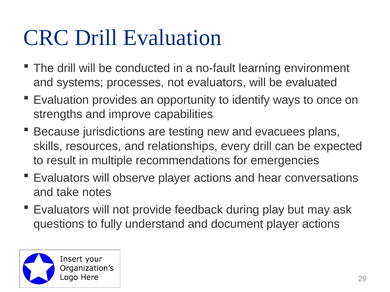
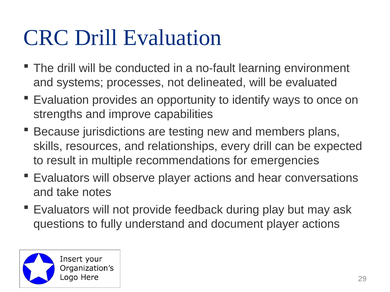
not evaluators: evaluators -> delineated (217, 83)
evacuees: evacuees -> members (280, 132)
